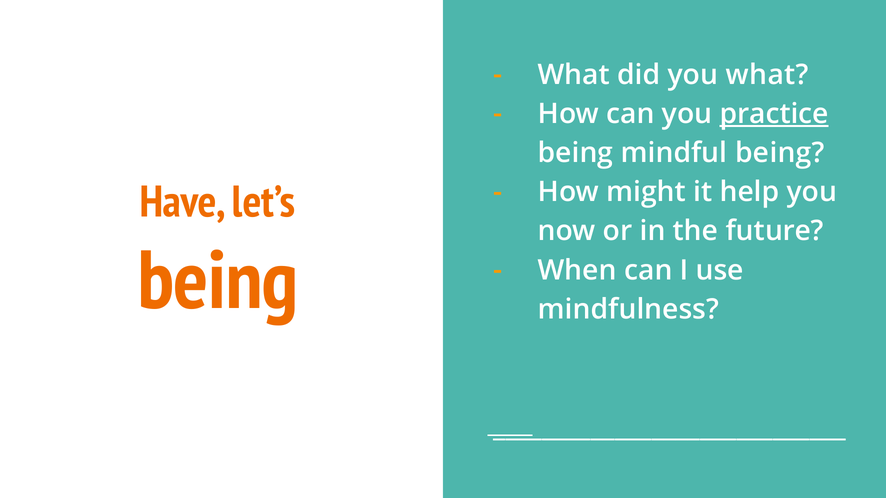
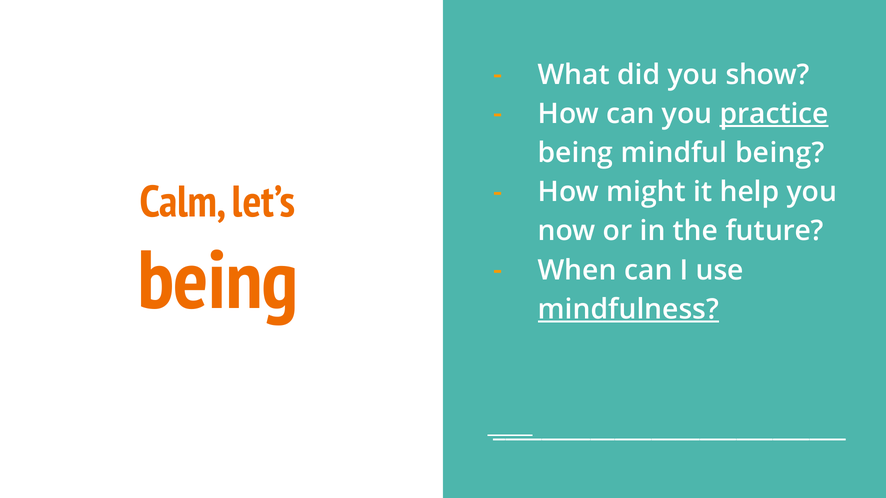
you what: what -> show (767, 75)
Have: Have -> Calm (183, 202)
mindfulness underline: none -> present (628, 310)
